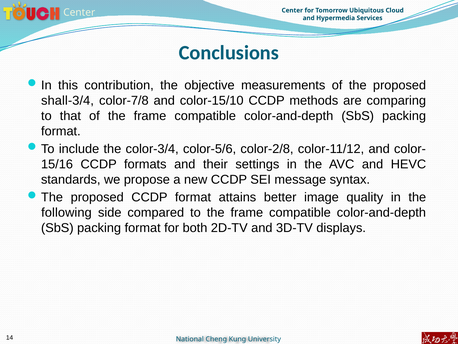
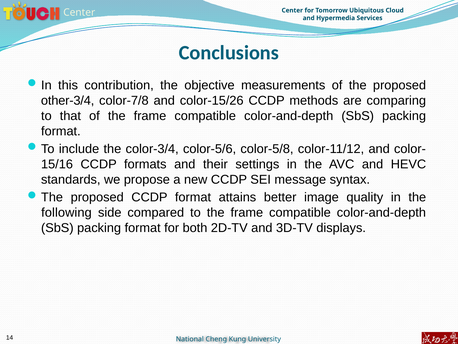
shall-3/4: shall-3/4 -> other-3/4 (68, 100)
color-15/10: color-15/10 -> color-15/26 (212, 100)
color-2/8: color-2/8 -> color-5/8 (267, 149)
